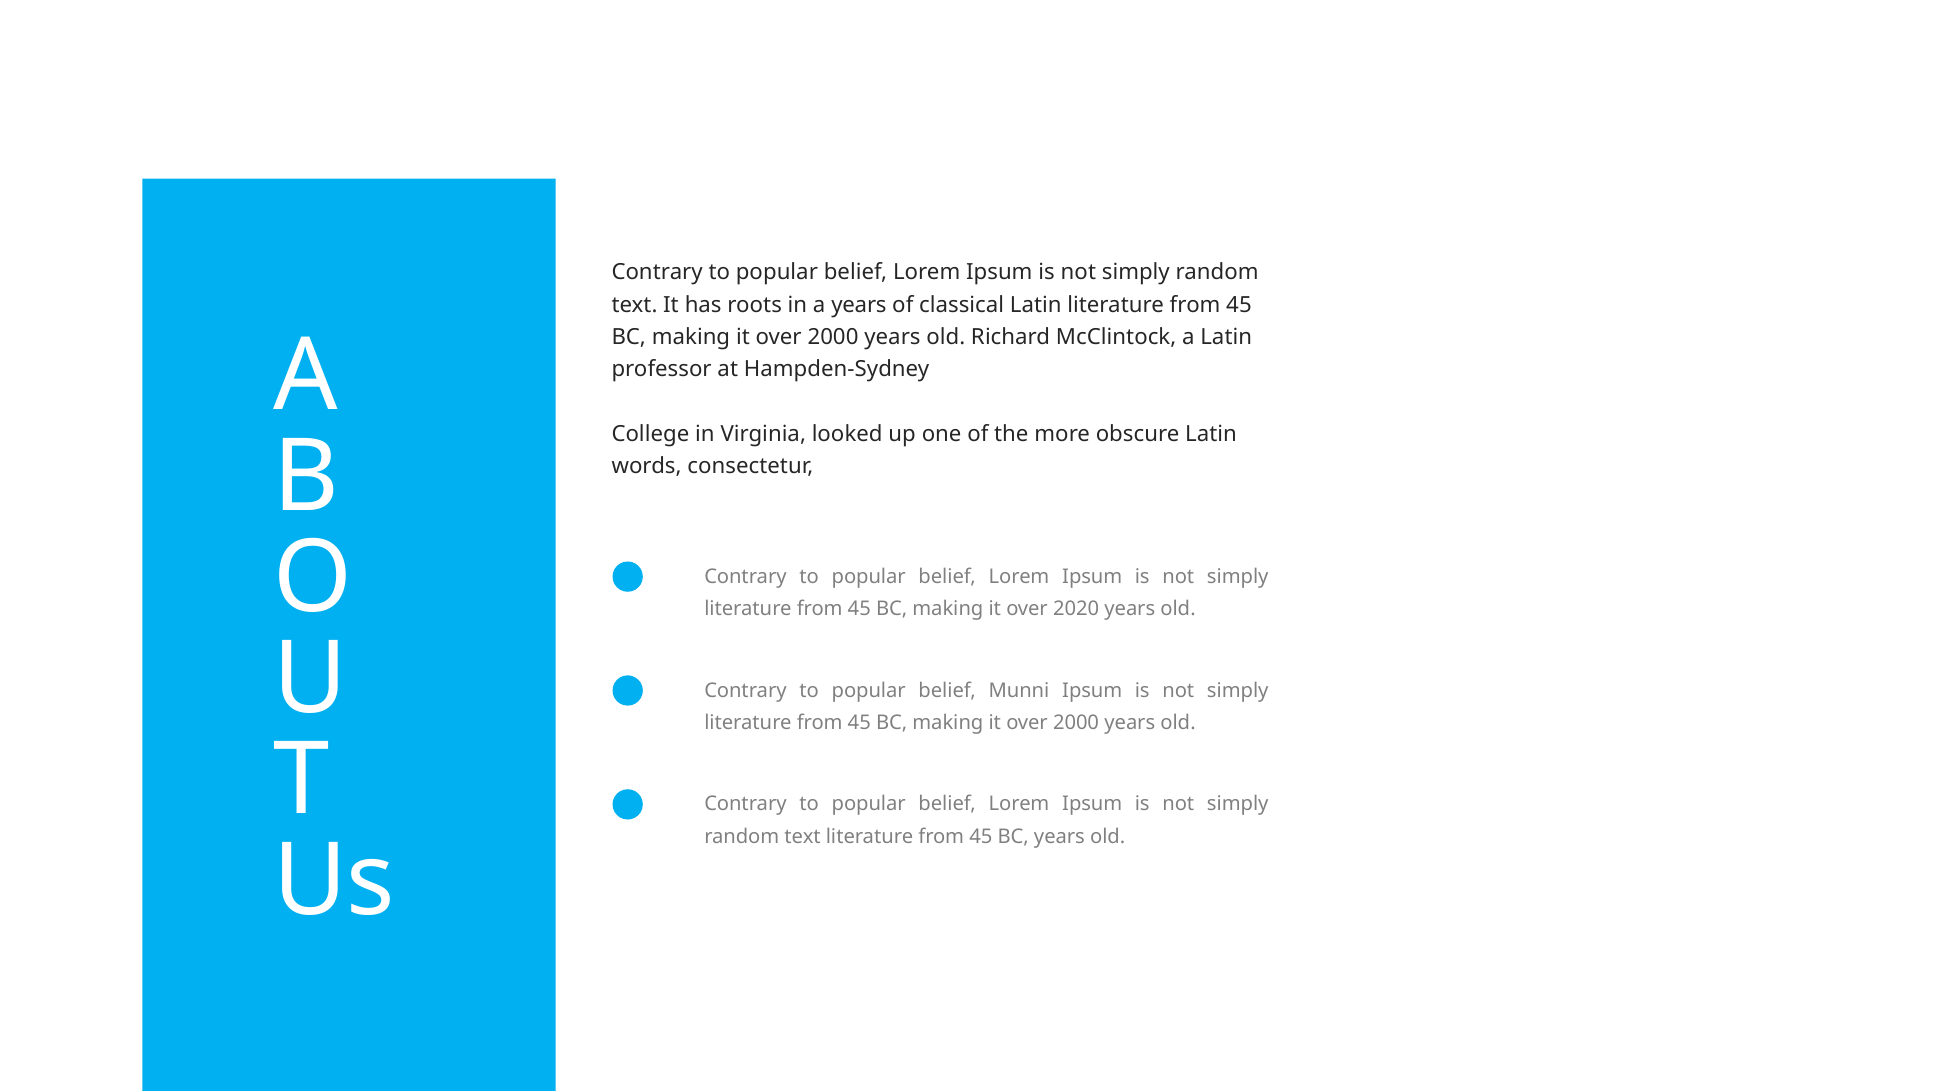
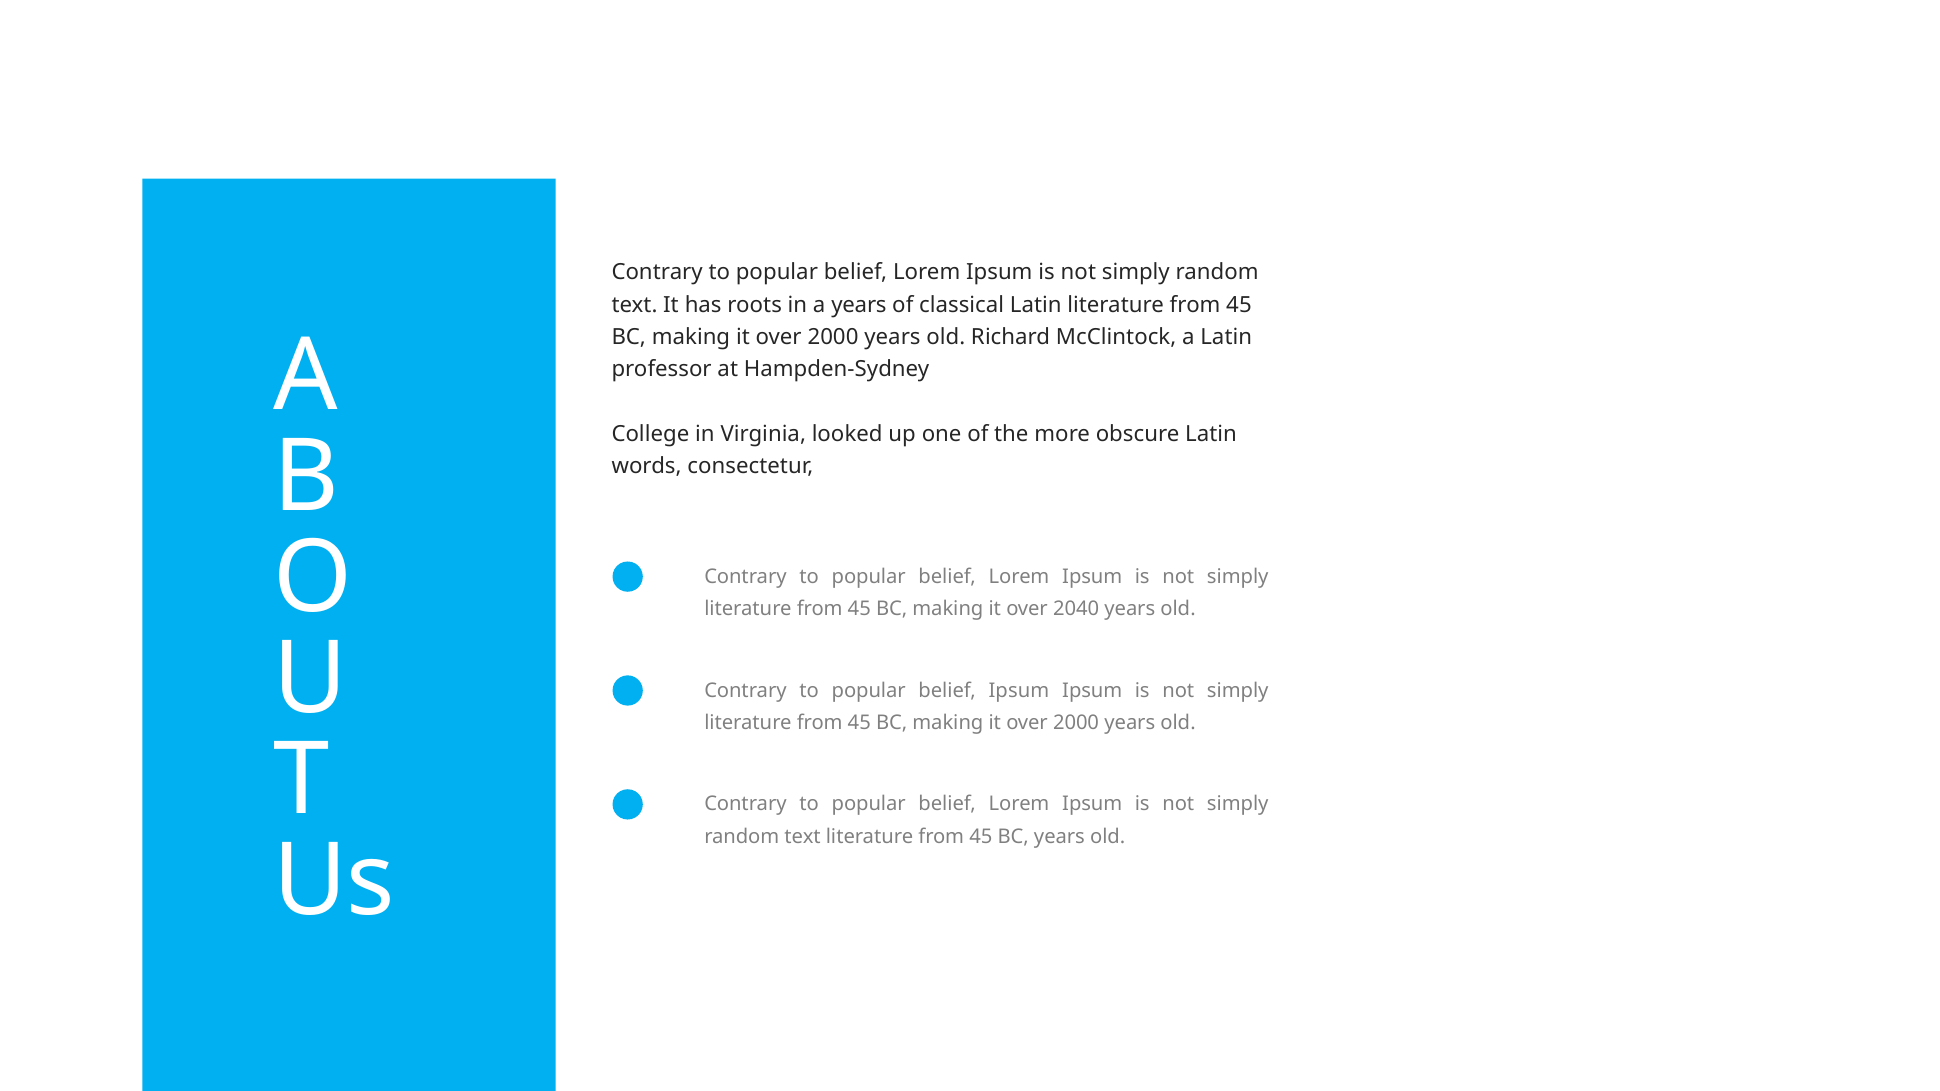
2020: 2020 -> 2040 (1076, 609)
belief Munni: Munni -> Ipsum (1019, 691)
